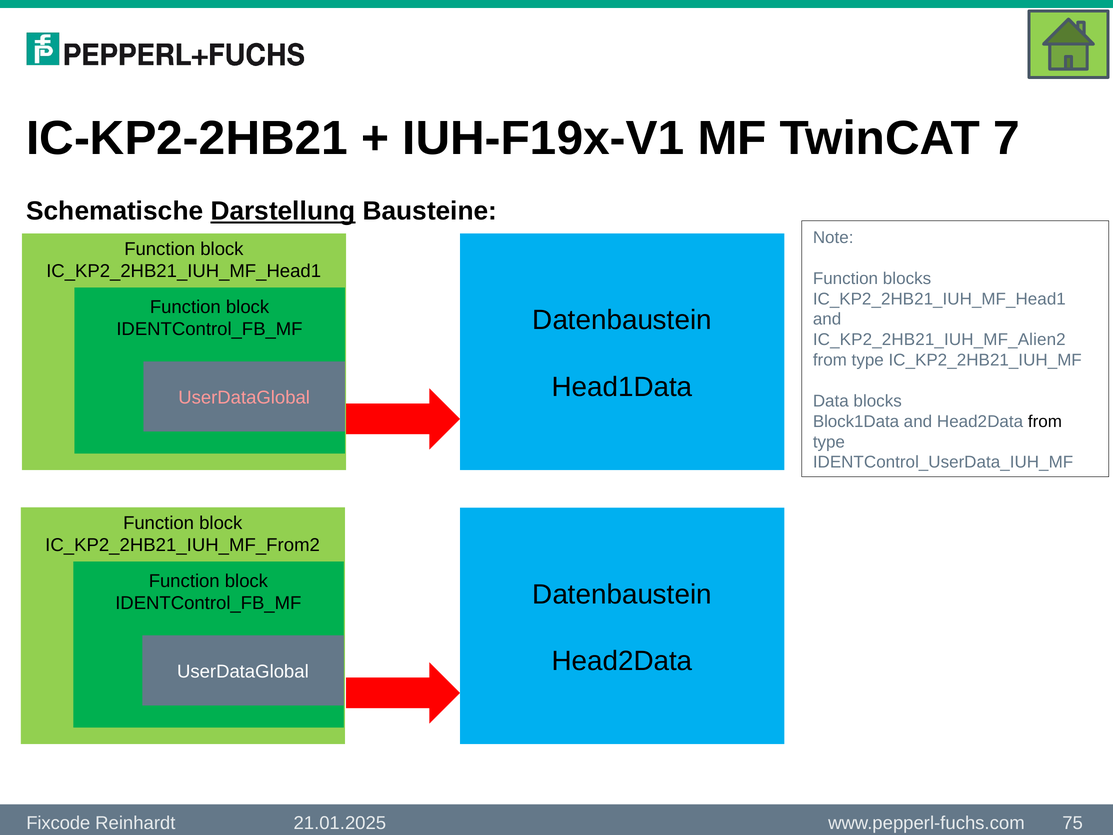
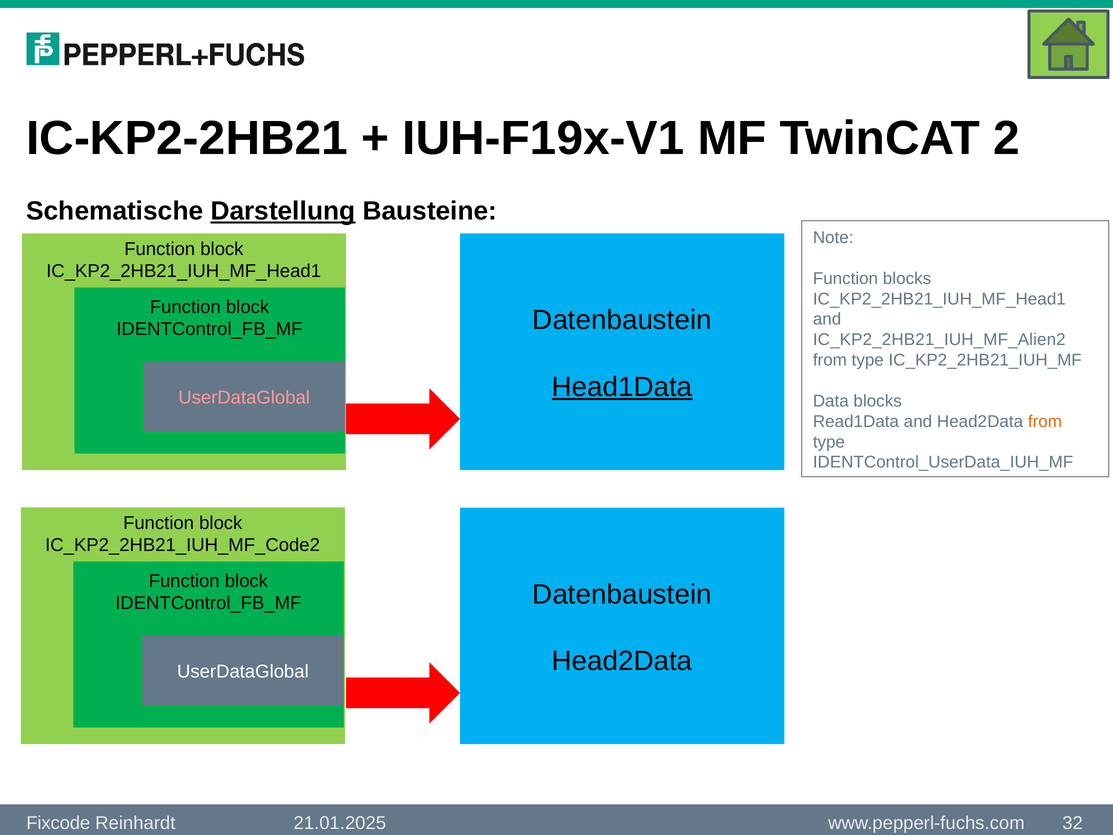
7: 7 -> 2 (1007, 139)
Head1Data underline: none -> present (622, 387)
Block1Data: Block1Data -> Read1Data (856, 421)
from colour: black -> orange (1045, 421)
IC_KP2_2HB21_IUH_MF_From2: IC_KP2_2HB21_IUH_MF_From2 -> IC_KP2_2HB21_IUH_MF_Code2 (183, 545)
75: 75 -> 32 (1073, 823)
